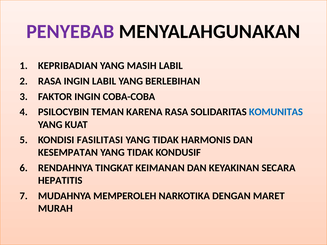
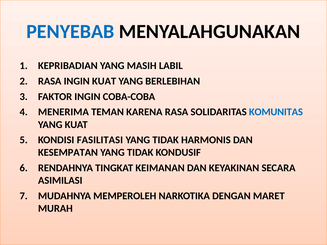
PENYEBAB colour: purple -> blue (70, 32)
INGIN LABIL: LABIL -> KUAT (104, 81)
PSILOCYBIN: PSILOCYBIN -> MENERIMA (63, 112)
HEPATITIS: HEPATITIS -> ASIMILASI (60, 181)
